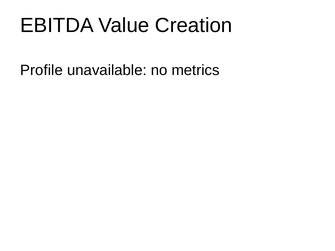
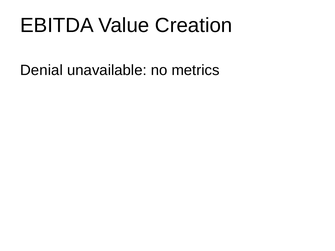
Profile: Profile -> Denial (41, 70)
